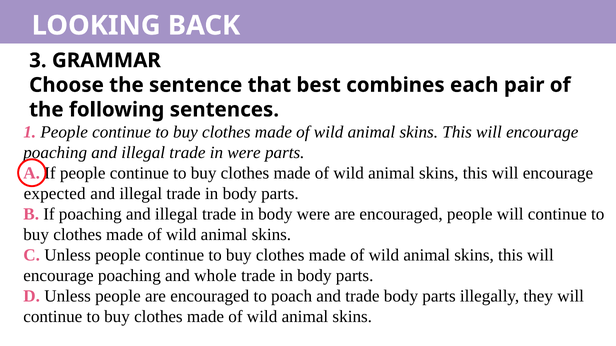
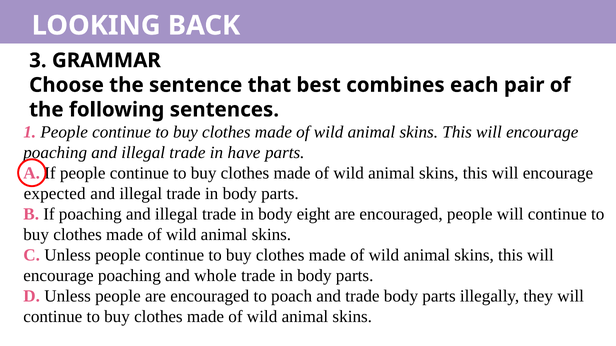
in were: were -> have (244, 153)
body were: were -> eight (313, 214)
